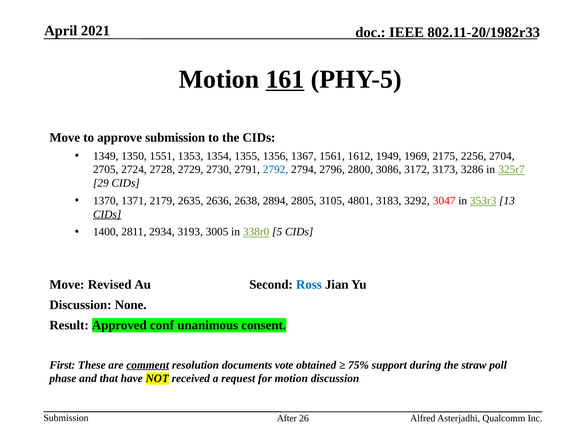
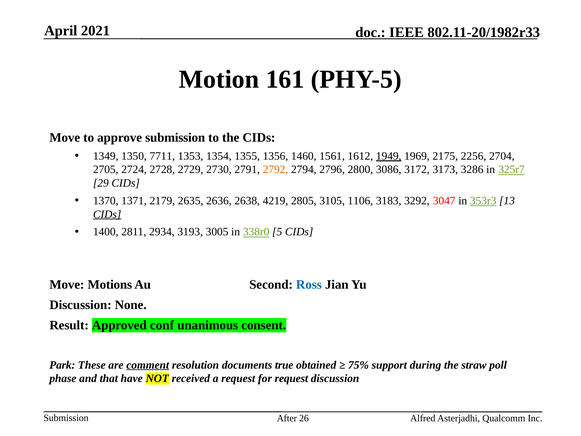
161 underline: present -> none (285, 79)
1551: 1551 -> 7711 (162, 156)
1367: 1367 -> 1460 (304, 156)
1949 underline: none -> present (389, 156)
2792 colour: blue -> orange (276, 169)
2894: 2894 -> 4219 (276, 201)
4801: 4801 -> 1106 (360, 201)
Revised: Revised -> Motions (110, 284)
First: First -> Park (62, 365)
vote: vote -> true (284, 365)
for motion: motion -> request (291, 378)
